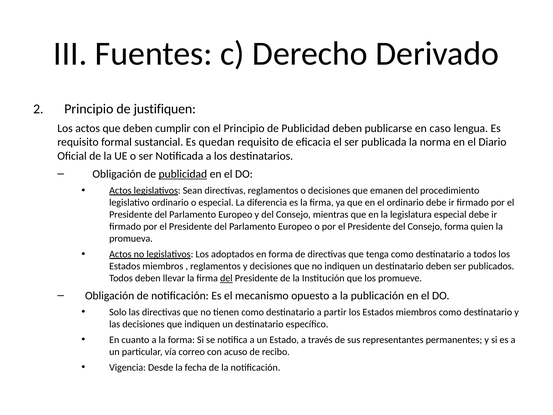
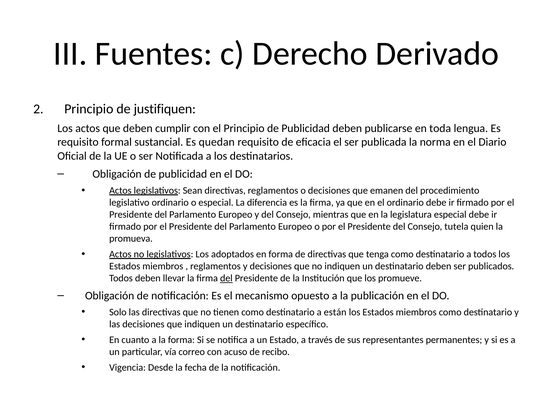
caso: caso -> toda (440, 128)
publicidad underline: present -> none (183, 174)
Consejo forma: forma -> tutela (456, 226)
partir: partir -> están (335, 312)
